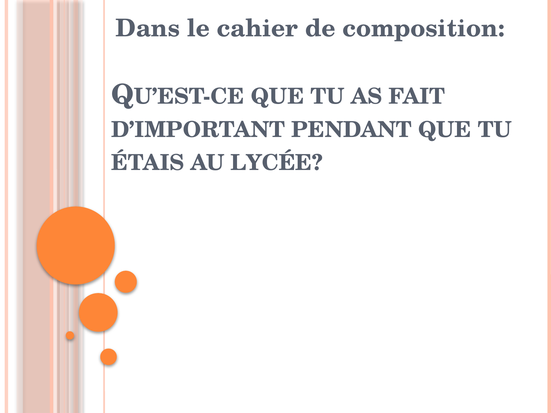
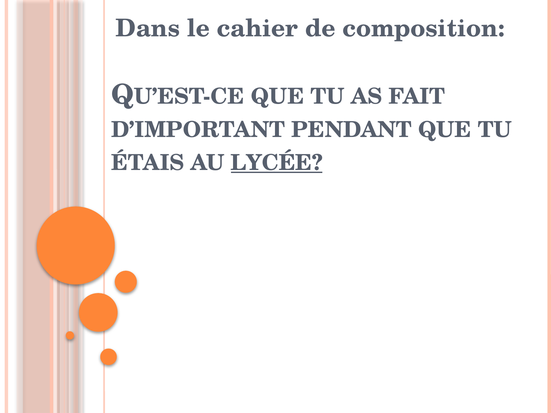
LYCÉE underline: none -> present (277, 163)
